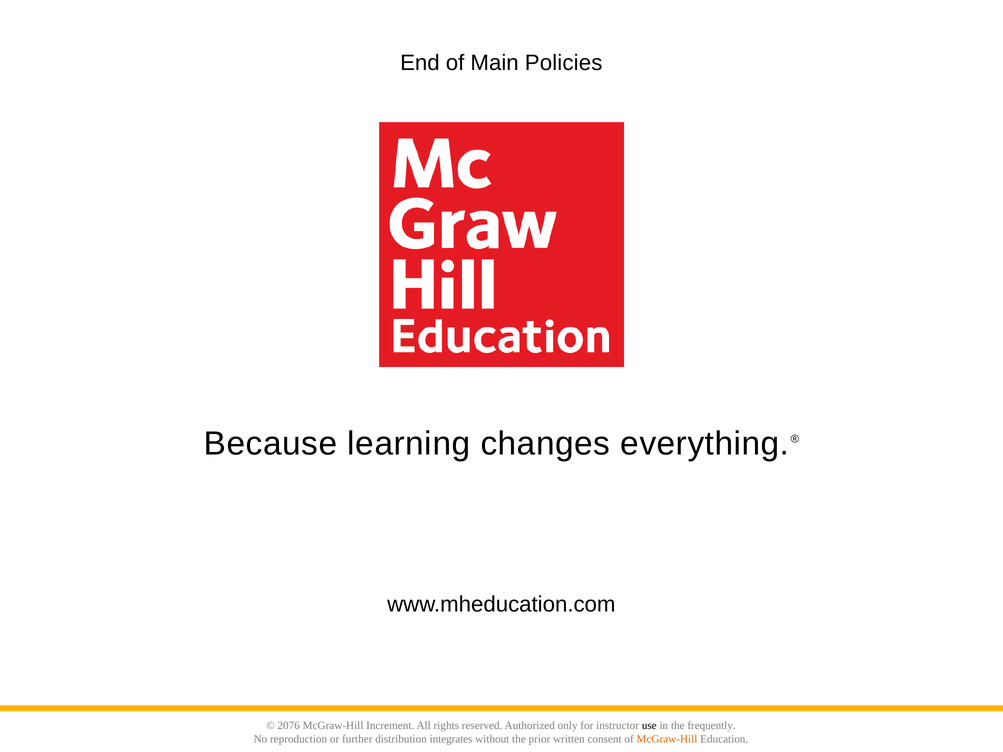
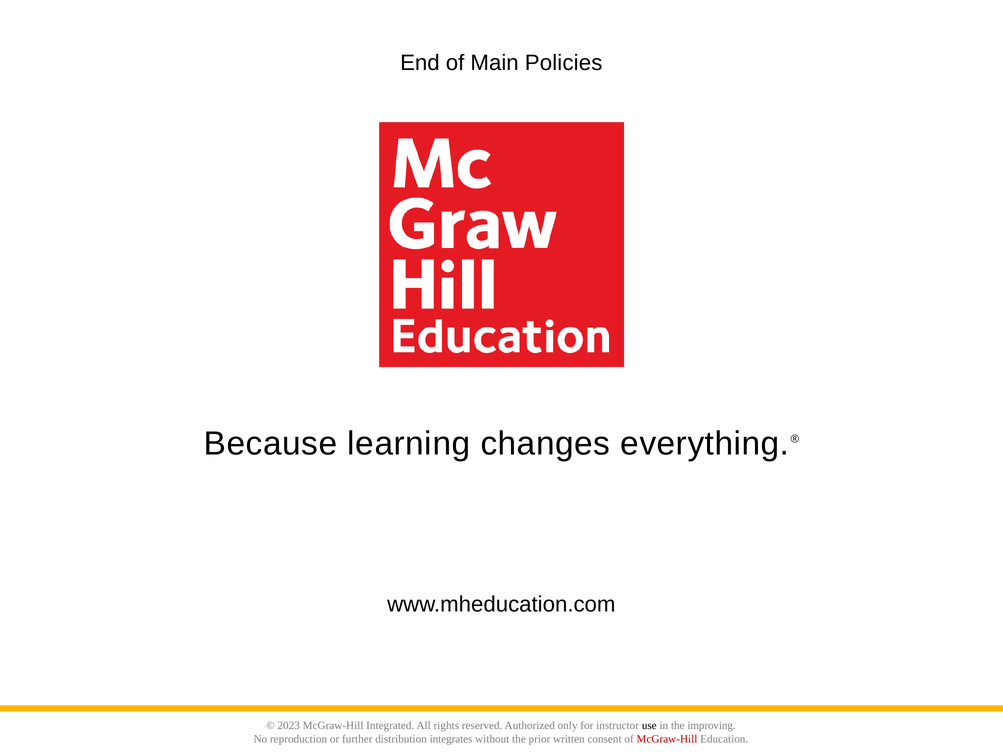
2076: 2076 -> 2023 (289, 726)
Increment: Increment -> Integrated (390, 726)
frequently: frequently -> improving (712, 726)
McGraw-Hill colour: orange -> red (667, 739)
